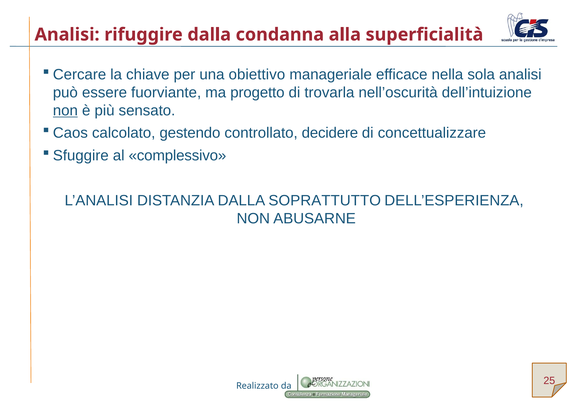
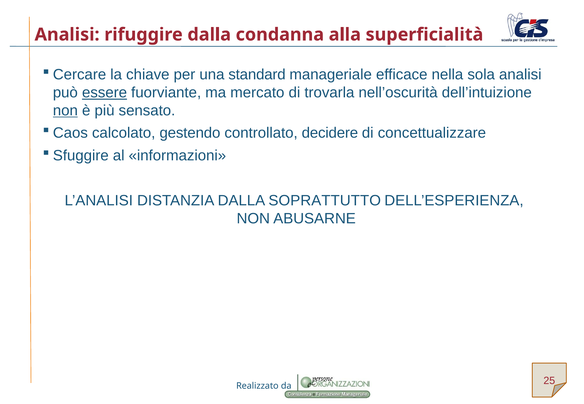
obiettivo: obiettivo -> standard (257, 75)
essere underline: none -> present (105, 93)
progetto: progetto -> mercato (257, 93)
complessivo: complessivo -> informazioni (177, 156)
